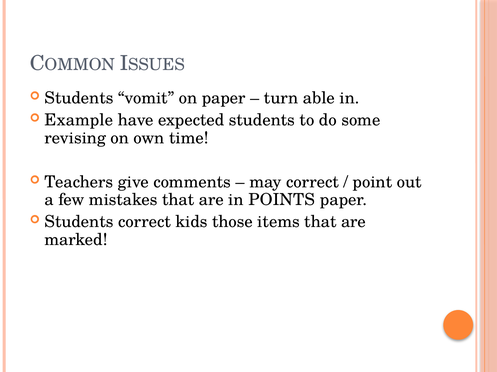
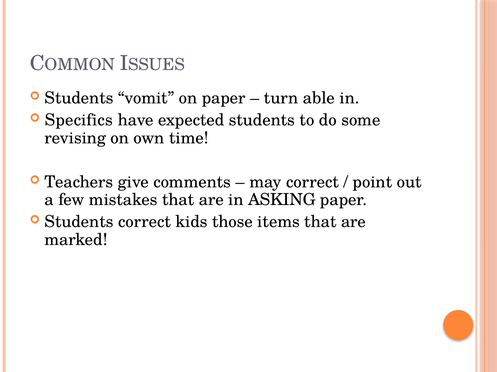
Example: Example -> Specifics (79, 120)
POINTS: POINTS -> ASKING (282, 200)
